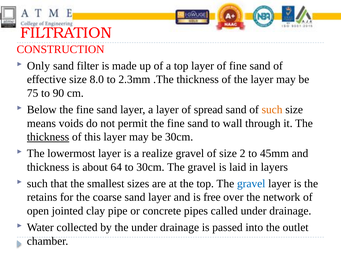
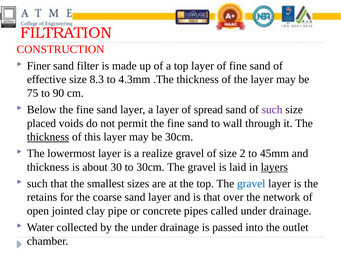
Only: Only -> Finer (39, 66)
8.0: 8.0 -> 8.3 (97, 79)
2.3mm: 2.3mm -> 4.3mm (134, 79)
such colour: orange -> purple (272, 110)
means: means -> placed (41, 123)
64: 64 -> 30 (116, 167)
layers underline: none -> present (274, 167)
is free: free -> that (212, 197)
